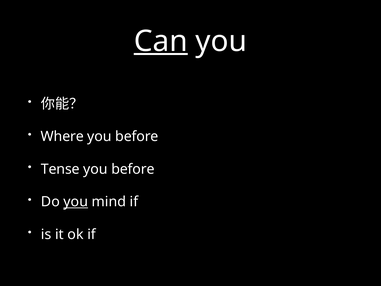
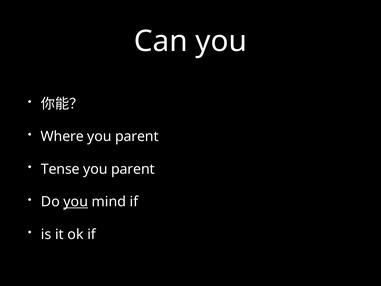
Can underline: present -> none (161, 41)
before: before -> parent (137, 136)
before: before -> parent (133, 169)
